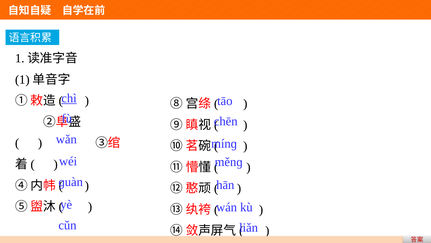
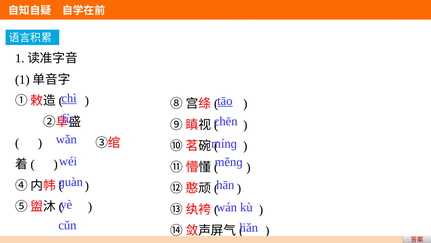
tāo underline: none -> present (225, 101)
